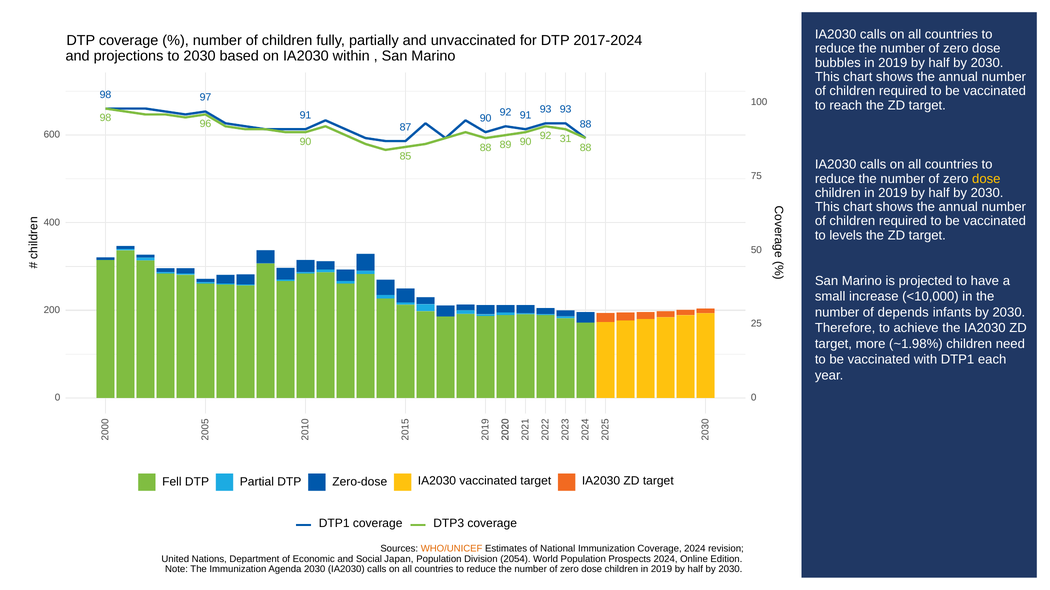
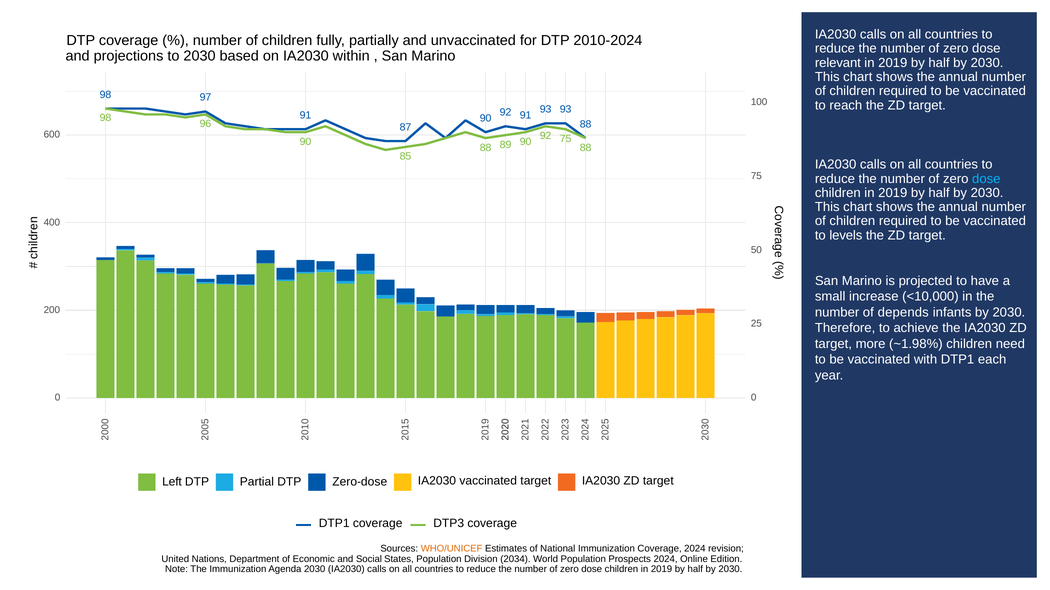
2017-2024: 2017-2024 -> 2010-2024 (608, 41)
bubbles: bubbles -> relevant (838, 63)
92 31: 31 -> 75 (566, 139)
dose colour: yellow -> light blue (986, 179)
Fell: Fell -> Left (172, 482)
Japan: Japan -> States (399, 560)
2054: 2054 -> 2034 (515, 560)
